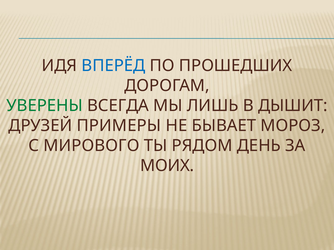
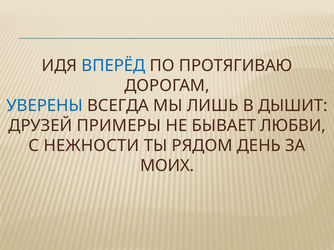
ПРОШЕДШИХ: ПРОШЕДШИХ -> ПРОТЯГИВАЮ (236, 66)
УВЕРЕНЫ colour: green -> blue (45, 106)
МОРОЗ: МОРОЗ -> ЛЮБВИ (293, 126)
МИРОВОГО: МИРОВОГО -> НЕЖНОСТИ (91, 146)
